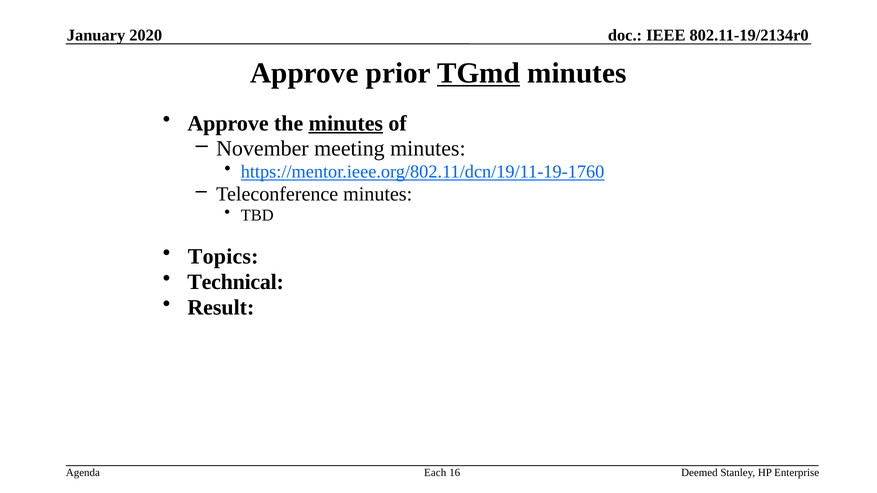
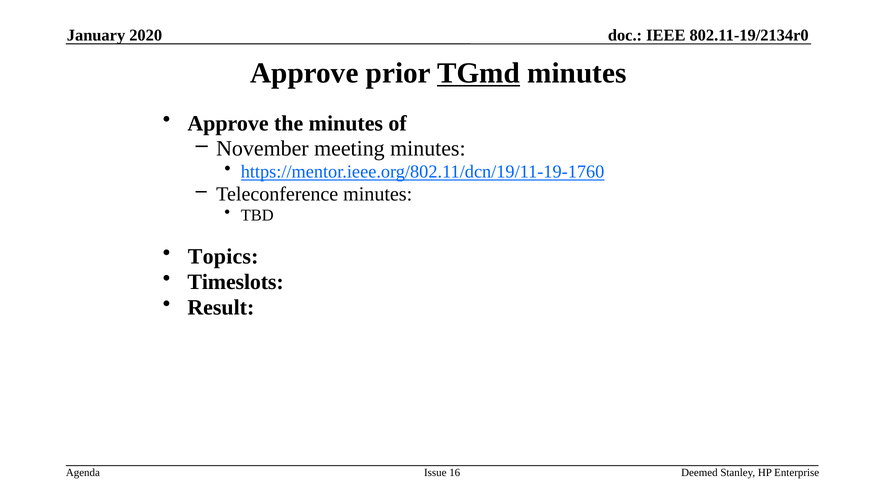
minutes underline: present -> none (346, 123)
Technical: Technical -> Timeslots (236, 282)
Each: Each -> Issue (435, 473)
